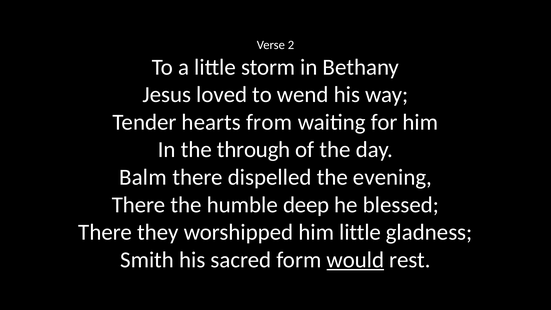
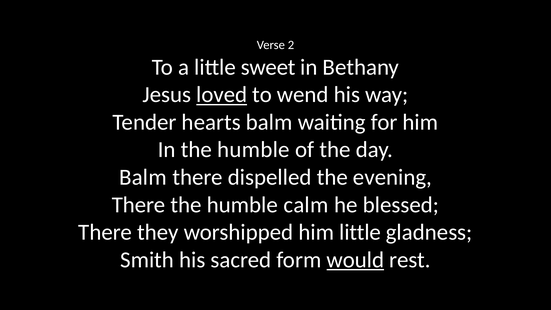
storm: storm -> sweet (268, 67)
loved underline: none -> present (222, 95)
hearts from: from -> balm (269, 122)
In the through: through -> humble (253, 150)
deep: deep -> calm (306, 205)
